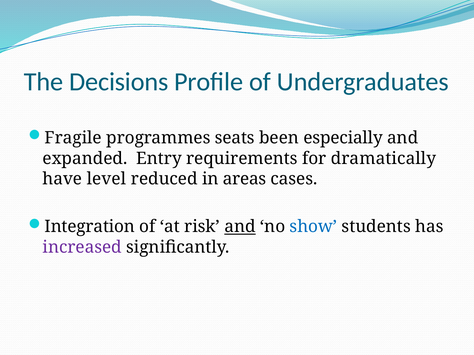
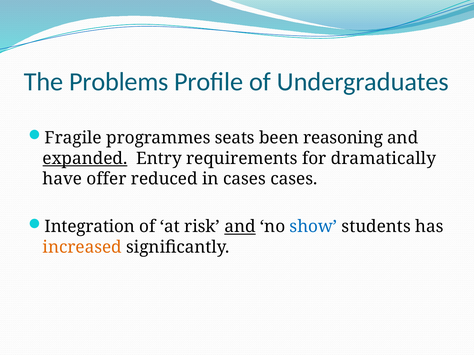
Decisions: Decisions -> Problems (119, 82)
especially: especially -> reasoning (343, 138)
expanded underline: none -> present (85, 159)
level: level -> offer (107, 179)
in areas: areas -> cases (244, 179)
increased colour: purple -> orange (82, 248)
